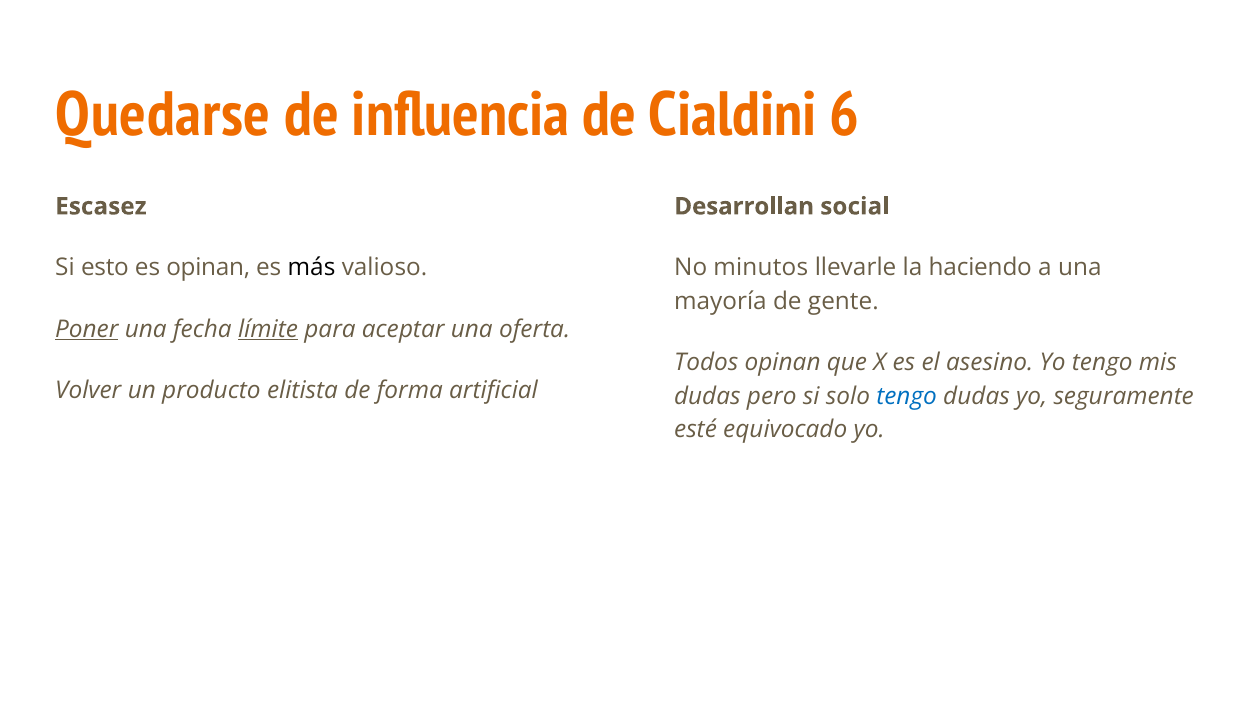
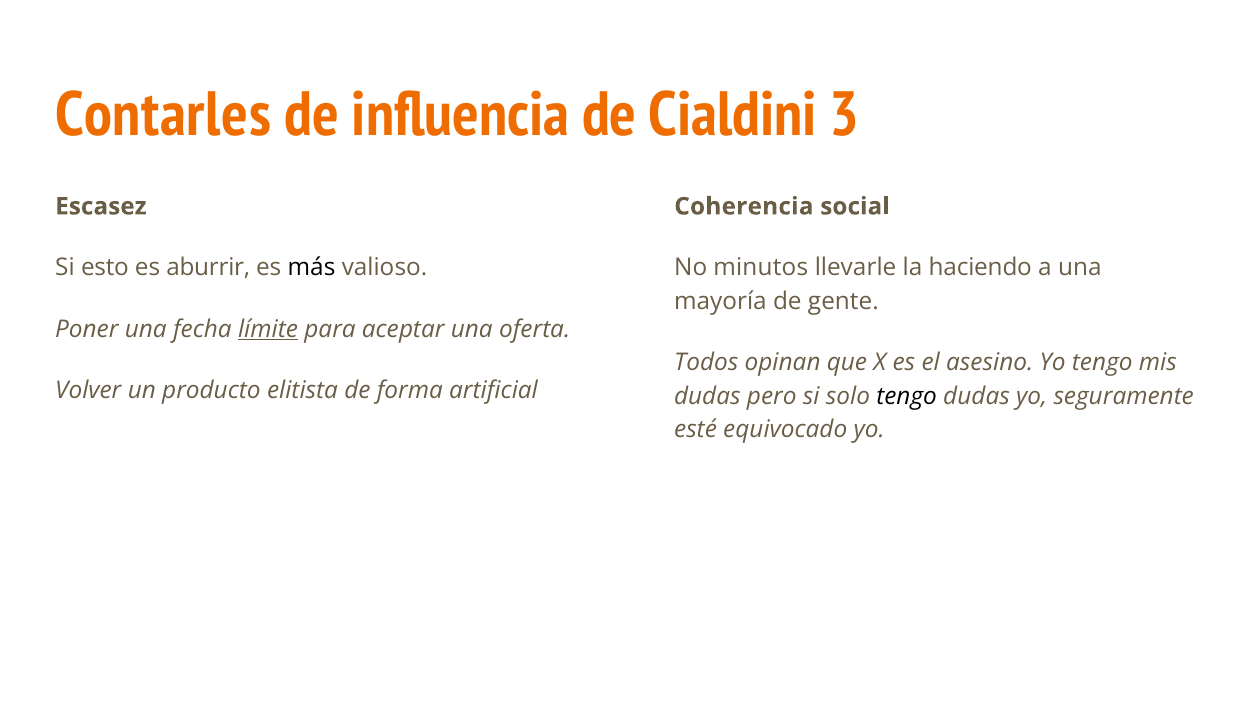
Quedarse: Quedarse -> Contarles (163, 115)
6: 6 -> 3 (844, 115)
Desarrollan: Desarrollan -> Coherencia (744, 207)
es opinan: opinan -> aburrir (208, 268)
Poner underline: present -> none (87, 329)
tengo colour: blue -> black (907, 396)
